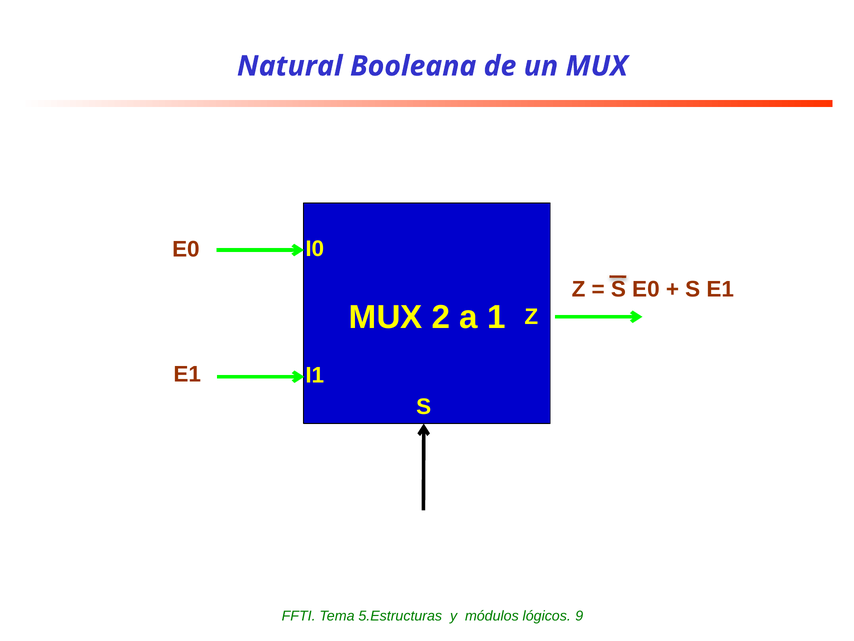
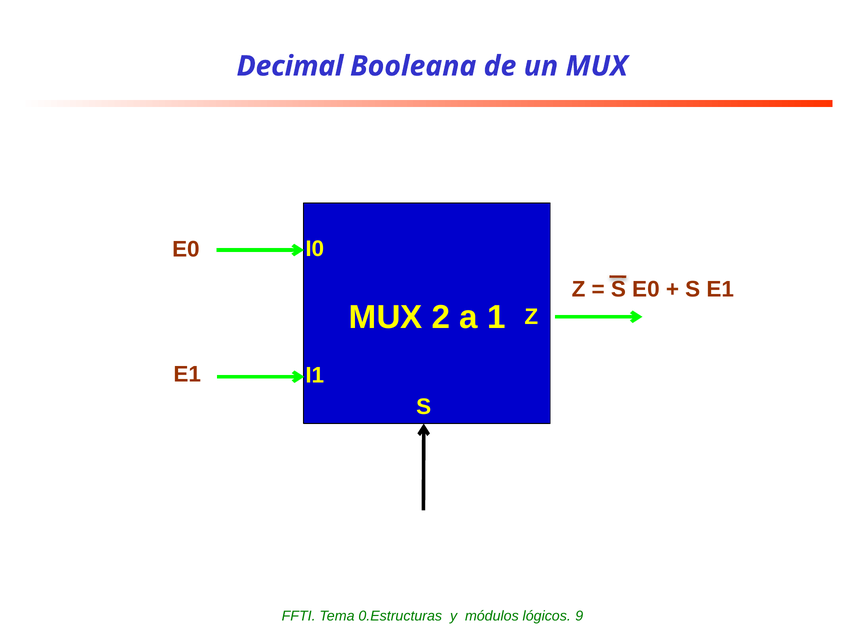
Natural: Natural -> Decimal (290, 66)
5.Estructuras: 5.Estructuras -> 0.Estructuras (400, 615)
